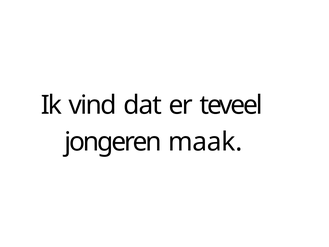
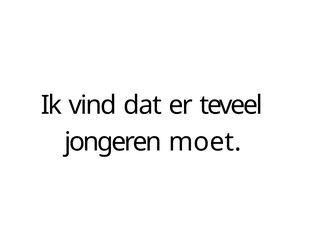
maak: maak -> moet (205, 142)
